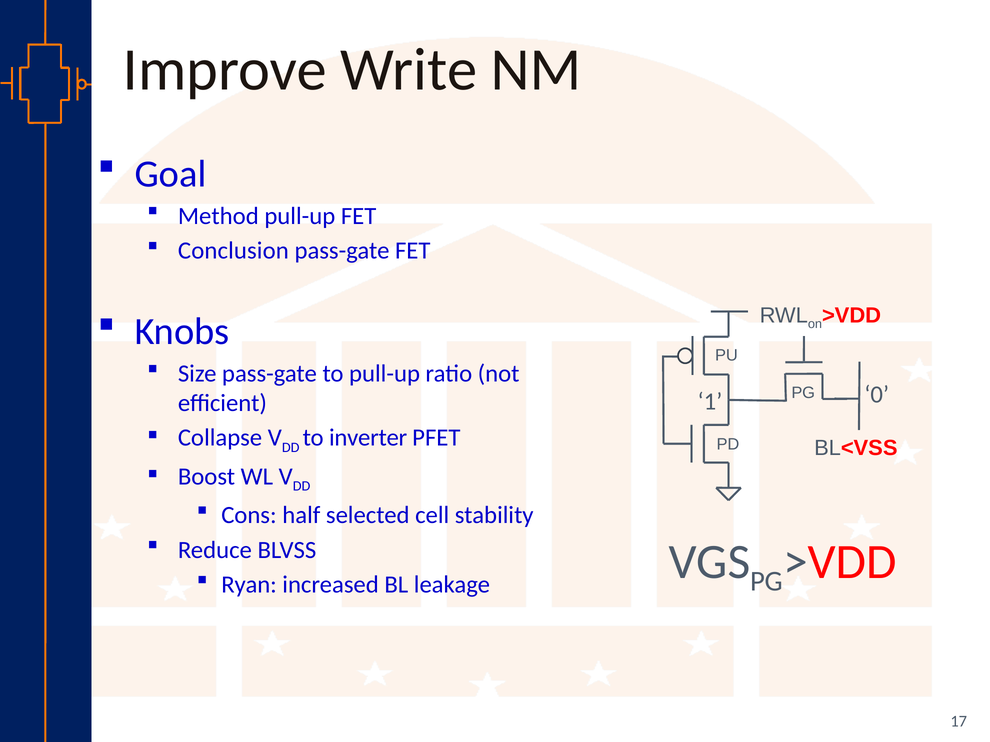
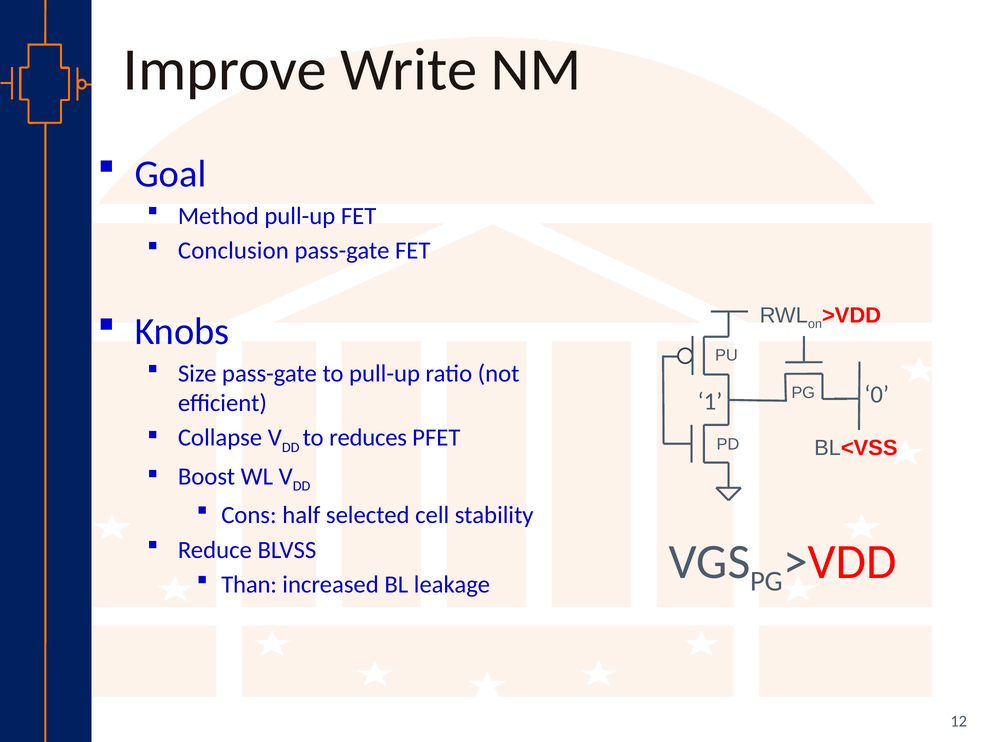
inverter: inverter -> reduces (368, 438)
Ryan: Ryan -> Than (249, 585)
17: 17 -> 12 (959, 722)
